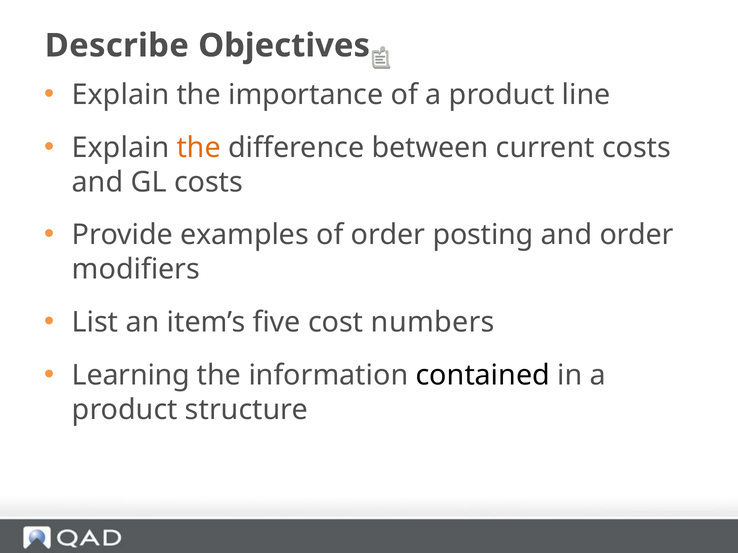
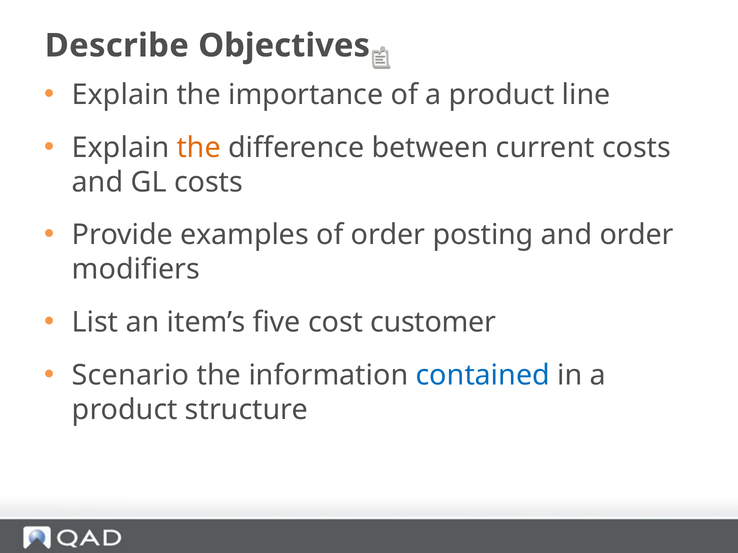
numbers: numbers -> customer (433, 323)
Learning: Learning -> Scenario (131, 375)
contained colour: black -> blue (483, 375)
